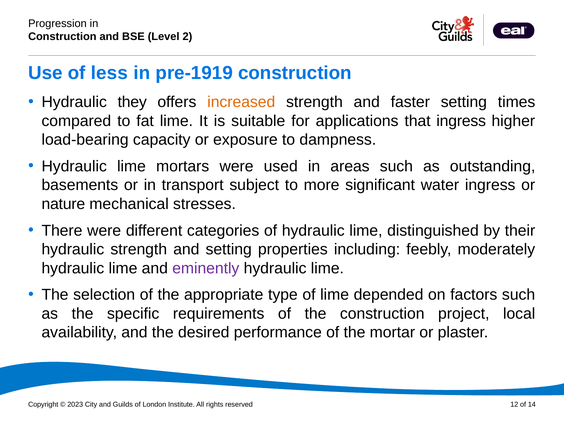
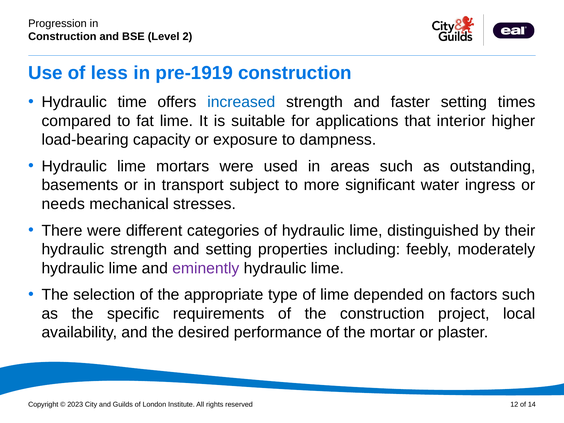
they: they -> time (132, 102)
increased colour: orange -> blue (241, 102)
that ingress: ingress -> interior (461, 121)
nature: nature -> needs (63, 204)
